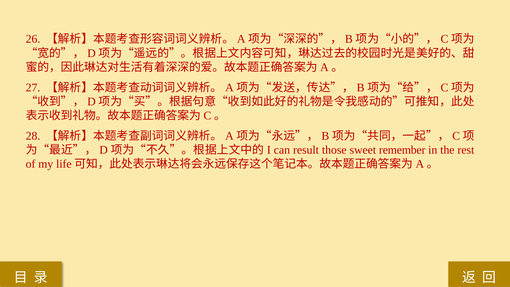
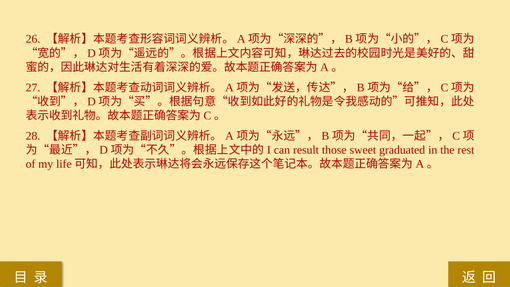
remember: remember -> graduated (402, 150)
